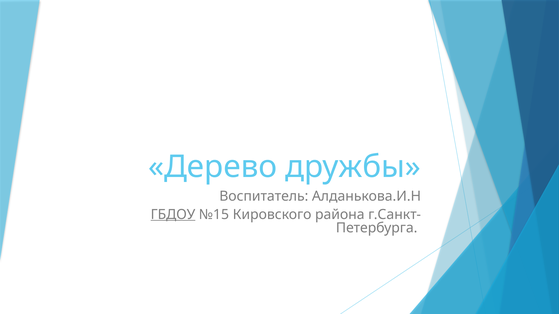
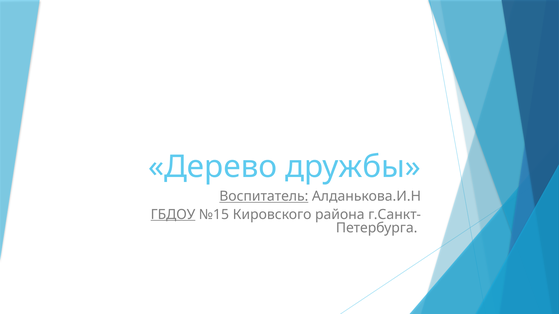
Воспитатель underline: none -> present (264, 197)
